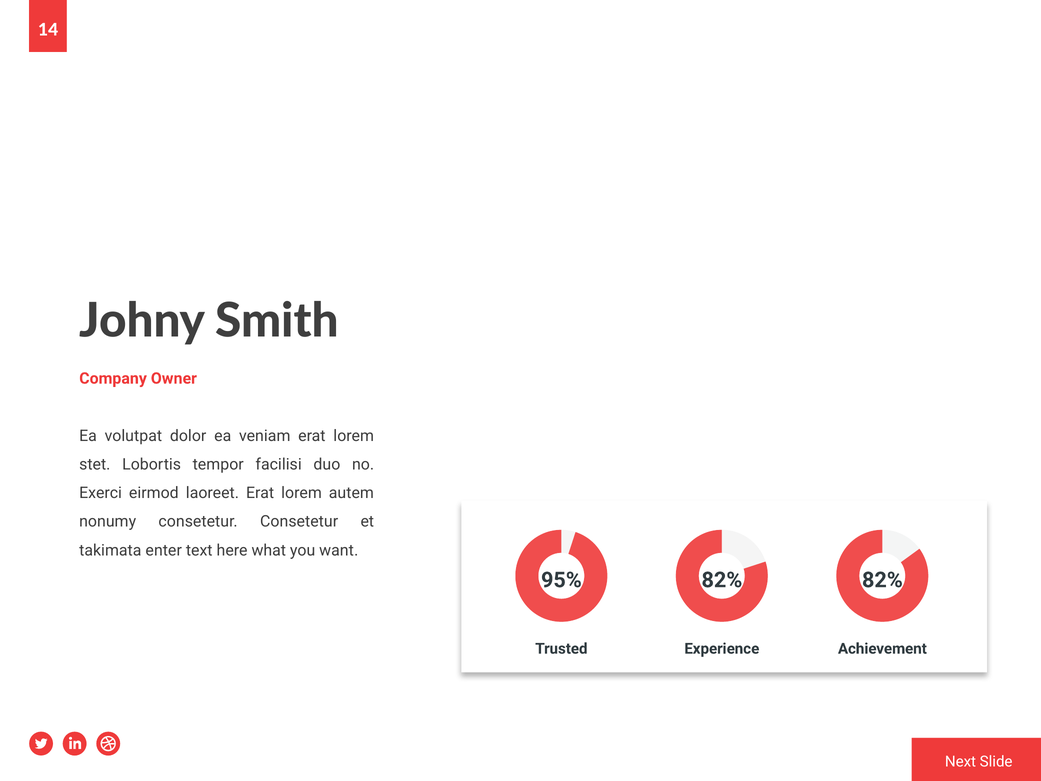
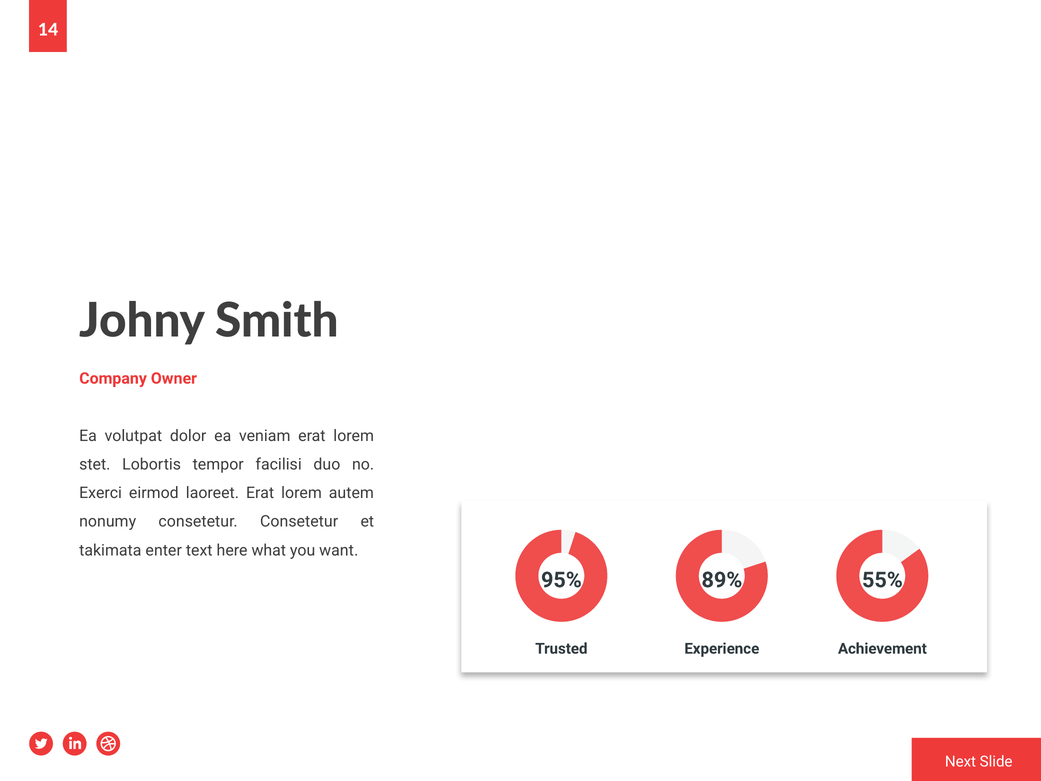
82%: 82% -> 89% (722, 580)
82%: 82% -> 55% (882, 580)
